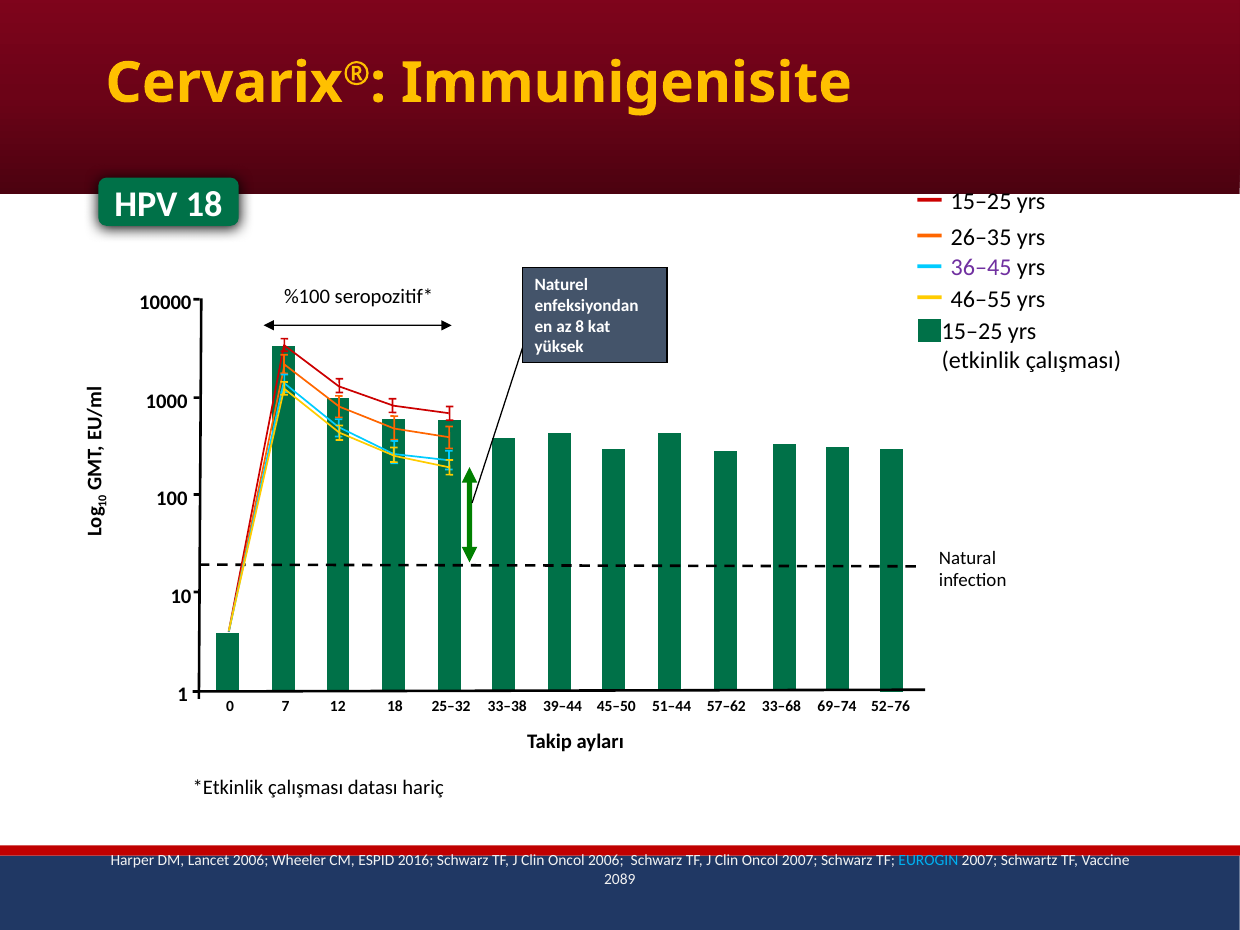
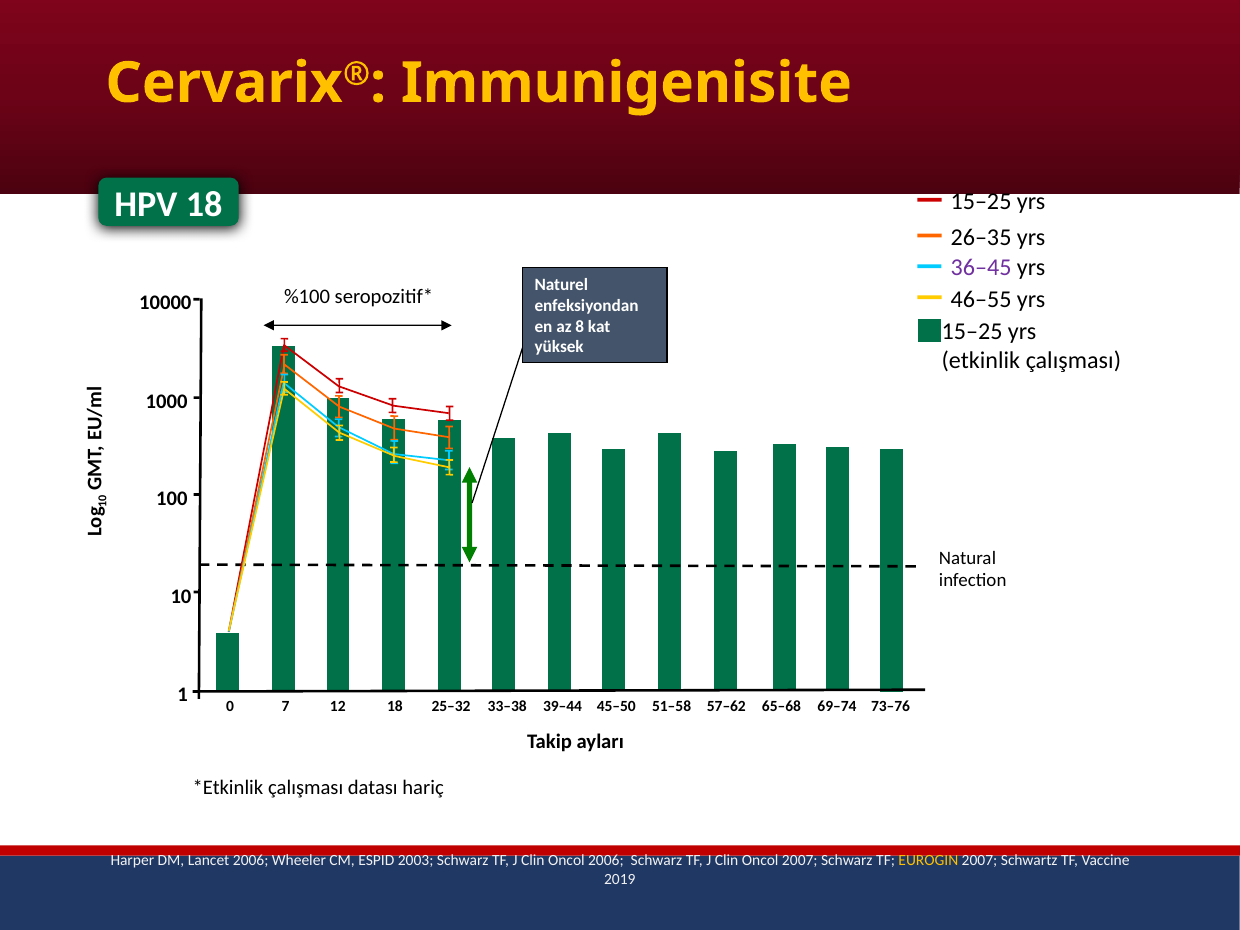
51–44: 51–44 -> 51–58 (672, 706)
33–68: 33–68 -> 65–68 (781, 706)
52–76: 52–76 -> 73–76 (891, 706)
2016: 2016 -> 2003 (416, 861)
EUROGIN colour: light blue -> yellow (928, 861)
2089: 2089 -> 2019 (620, 879)
